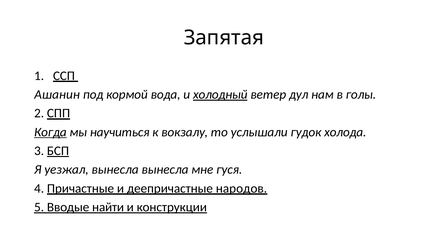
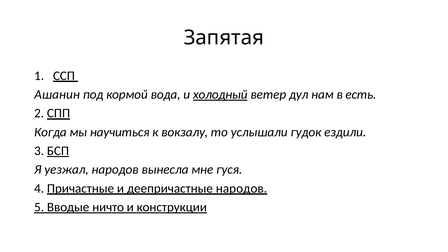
голы: голы -> есть (361, 95)
Когда underline: present -> none (50, 132)
холода: холода -> ездили (345, 132)
уезжал вынесла: вынесла -> народов (115, 170)
найти: найти -> ничто (108, 207)
